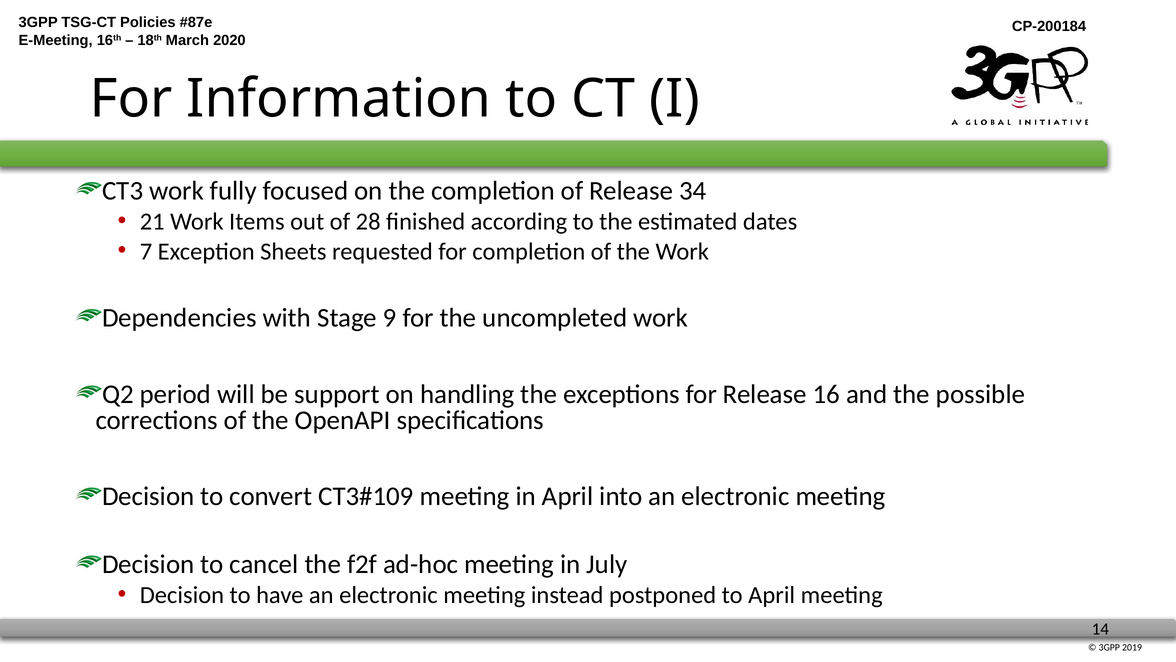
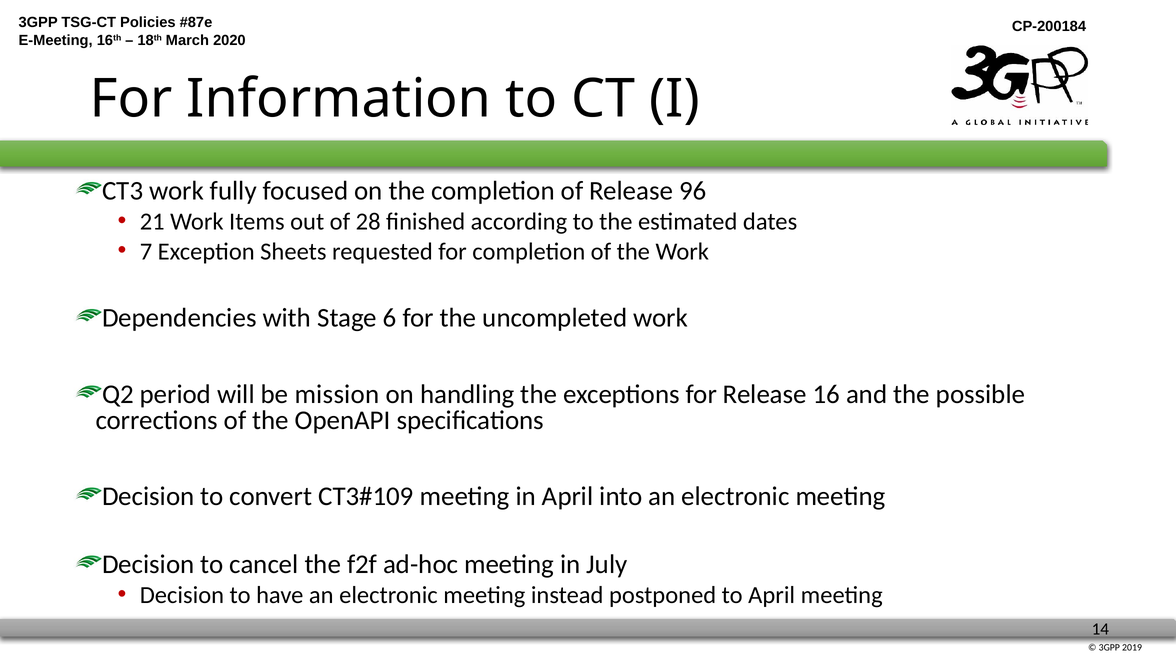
34: 34 -> 96 (693, 191)
9: 9 -> 6 (390, 318)
support: support -> mission (337, 394)
